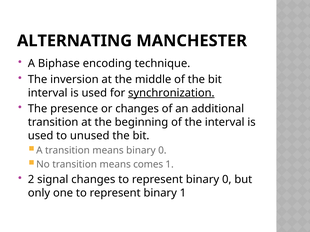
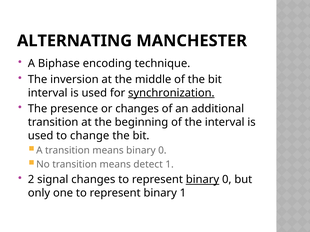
unused: unused -> change (90, 136)
comes: comes -> detect (148, 165)
binary underline: none -> present (203, 180)
